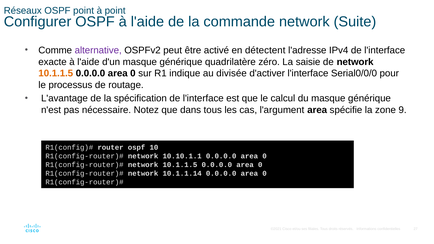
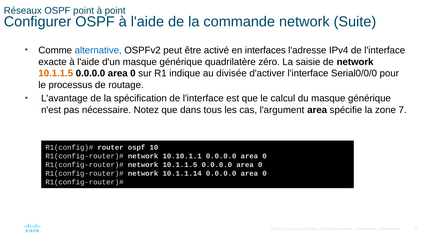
alternative colour: purple -> blue (98, 50)
détectent: détectent -> interfaces (265, 50)
9: 9 -> 7 (403, 110)
